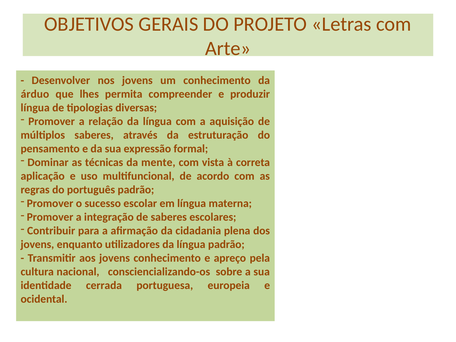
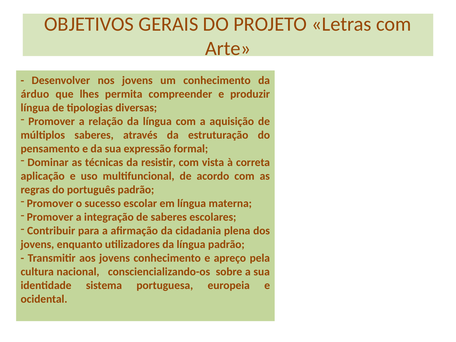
mente: mente -> resistir (158, 162)
cerrada: cerrada -> sistema (104, 286)
